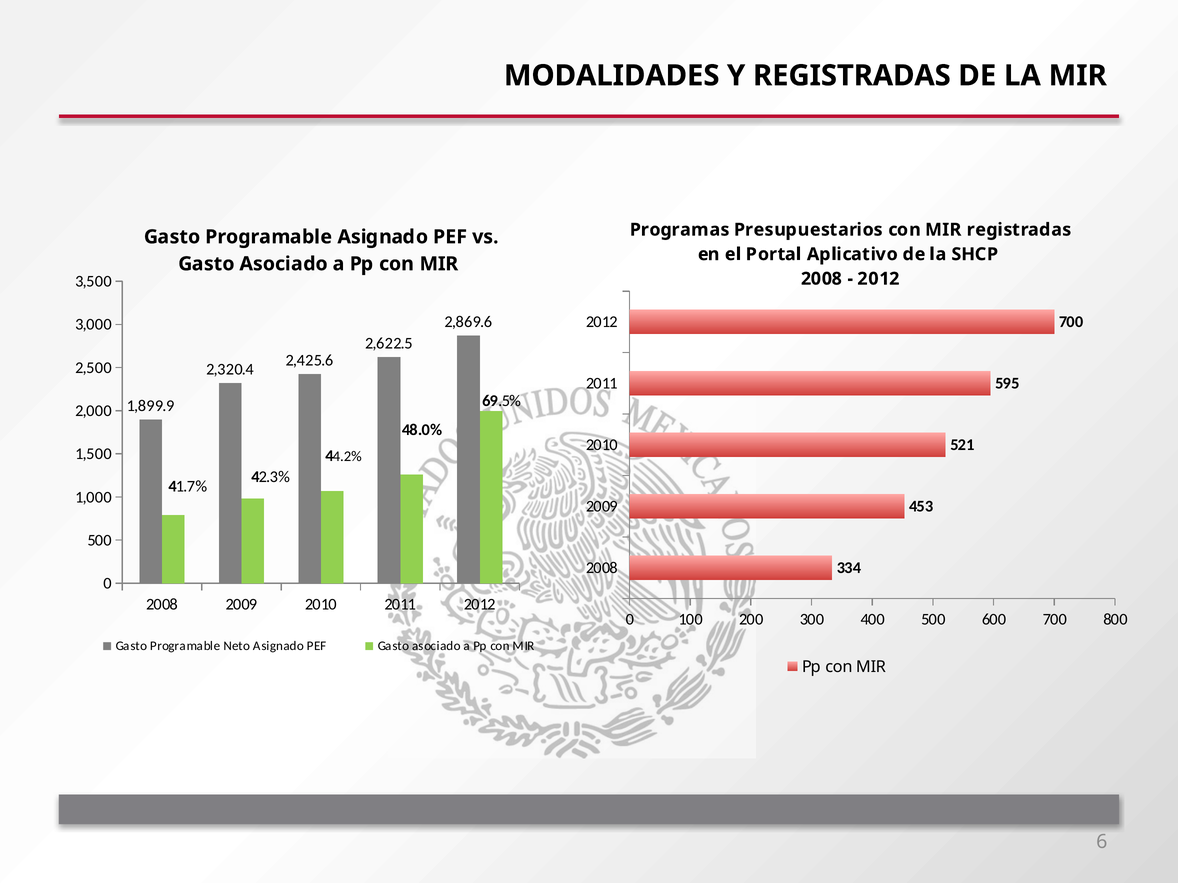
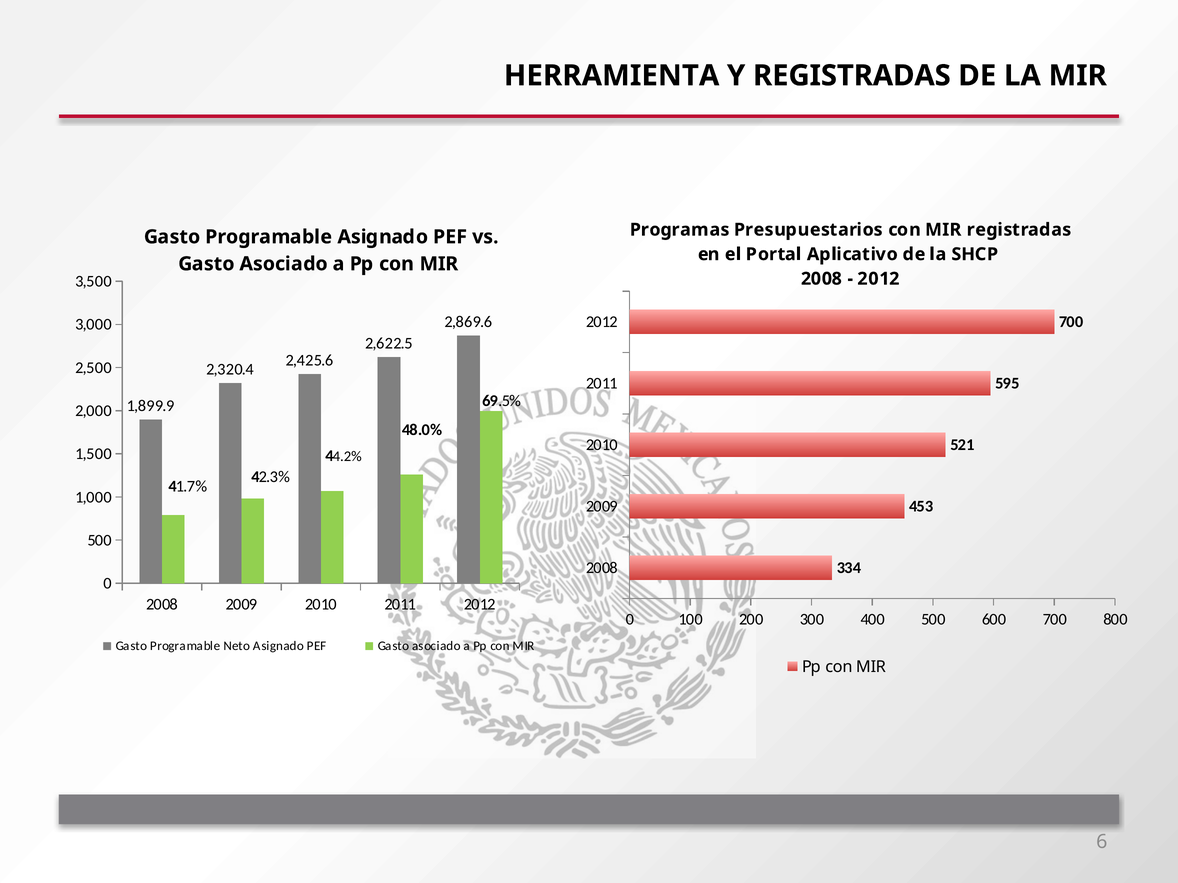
MODALIDADES: MODALIDADES -> HERRAMIENTA (612, 76)
